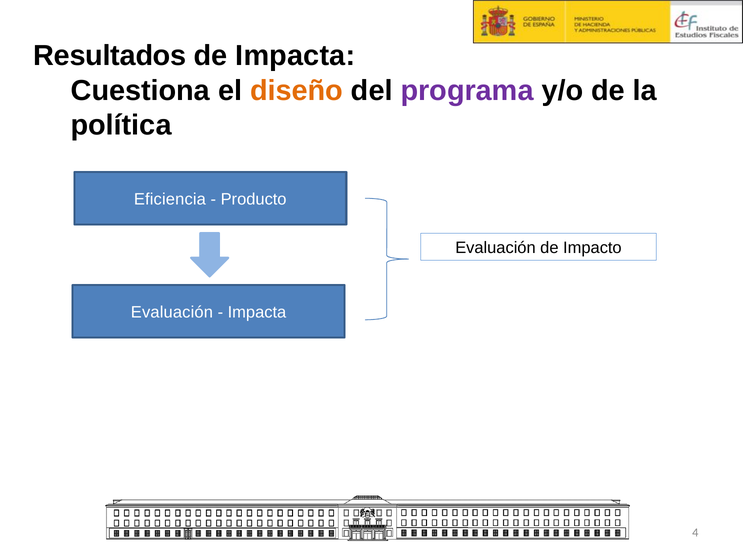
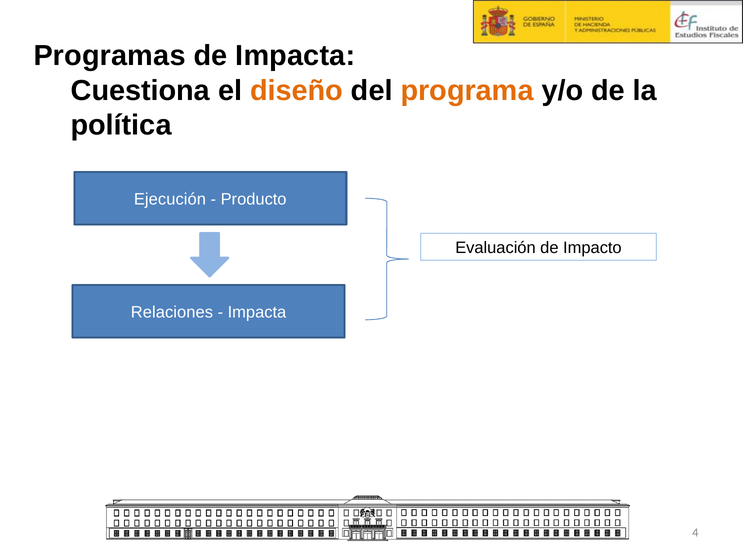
Resultados: Resultados -> Programas (110, 56)
programa colour: purple -> orange (467, 91)
Eficiencia: Eficiencia -> Ejecución (170, 199)
Evaluación: Evaluación -> Relaciones (172, 312)
